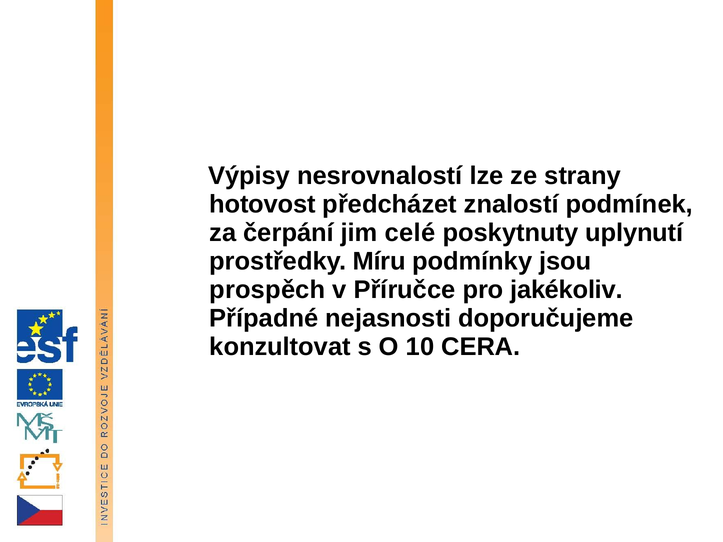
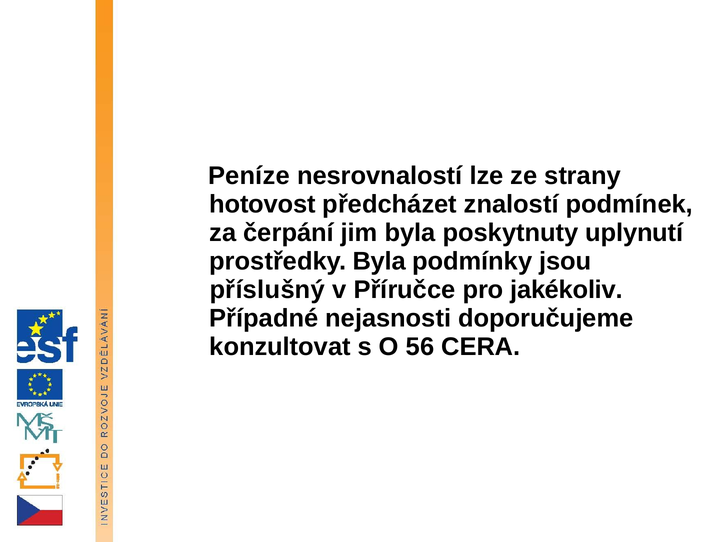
Výpisy: Výpisy -> Peníze (249, 176)
jim celé: celé -> byla (410, 233)
prostředky Míru: Míru -> Byla (379, 261)
prospěch: prospěch -> příslušný (267, 290)
10: 10 -> 56 (420, 347)
